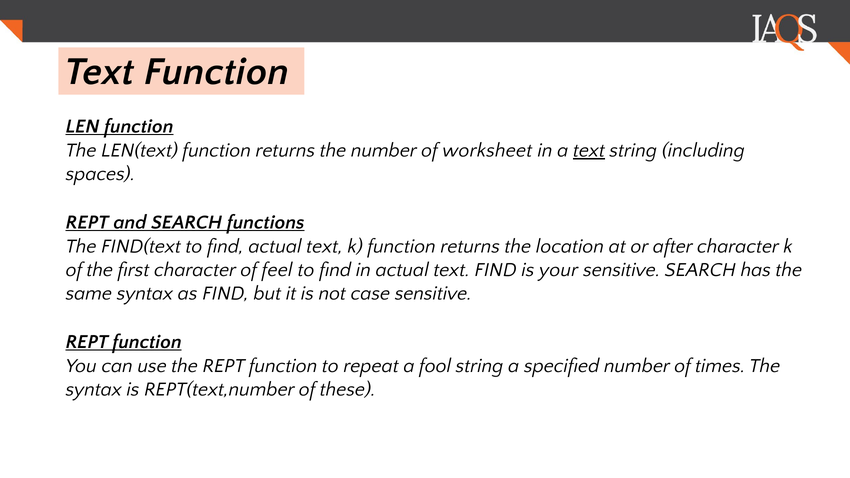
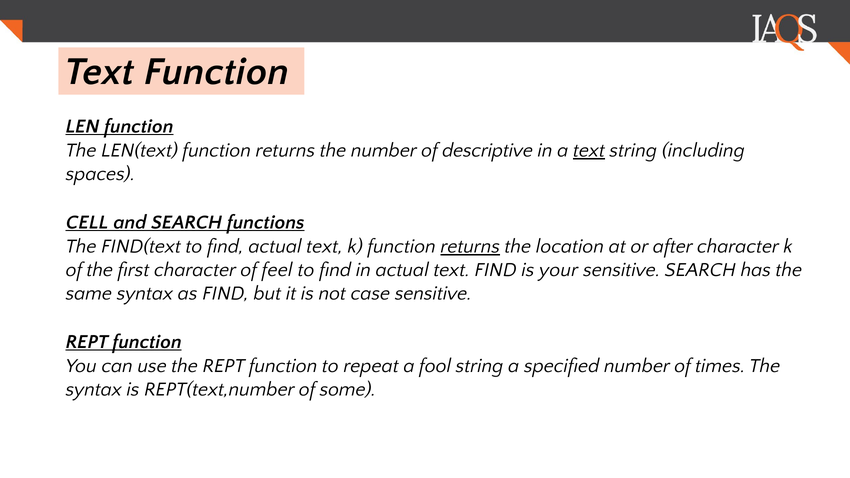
worksheet: worksheet -> descriptive (488, 150)
REPT: REPT -> CELL (87, 222)
returns underline: none -> present (470, 247)
these: these -> some (348, 389)
